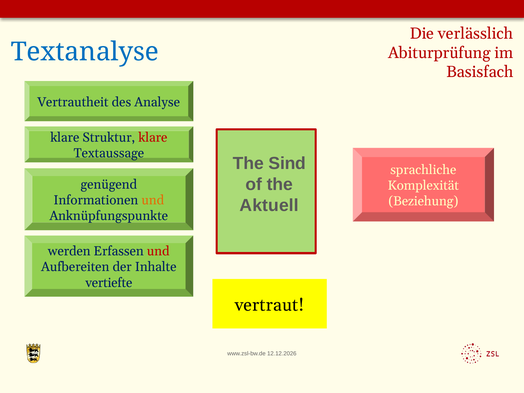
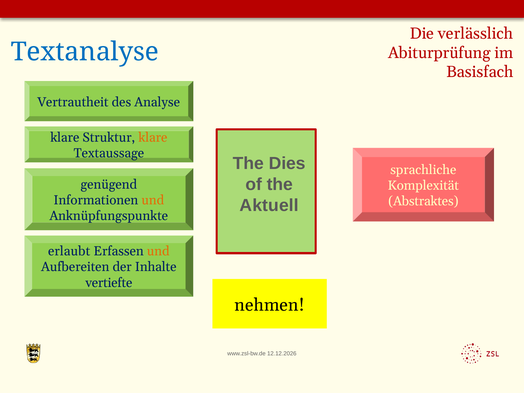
klare colour: red -> orange (153, 137)
Sind: Sind -> Dies (287, 163)
Beziehung: Beziehung -> Abstraktes (423, 201)
werden: werden -> erlaubt (69, 251)
und colour: red -> orange (158, 251)
vertraut: vertraut -> nehmen (270, 305)
